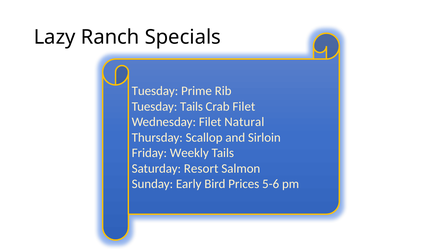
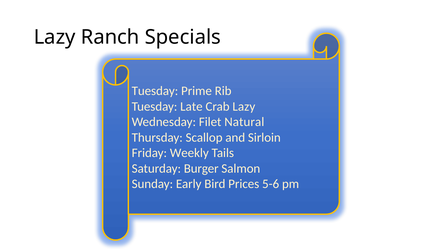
Tuesday Tails: Tails -> Late (191, 106)
Crab Filet: Filet -> Lazy (244, 106)
Resort: Resort -> Burger (201, 168)
